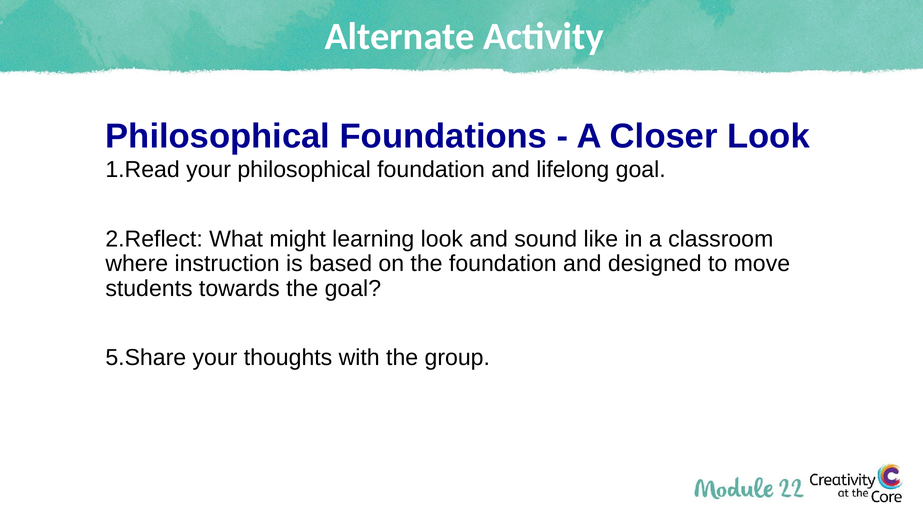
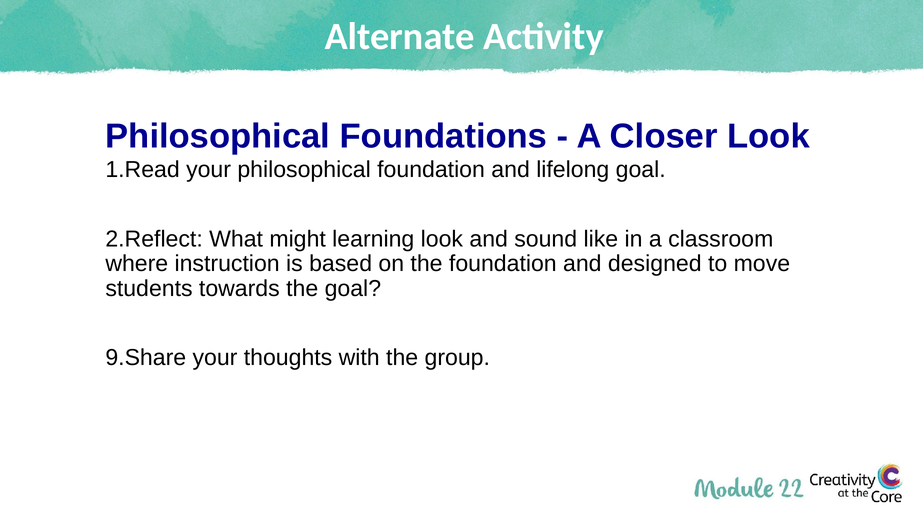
5.Share: 5.Share -> 9.Share (146, 358)
